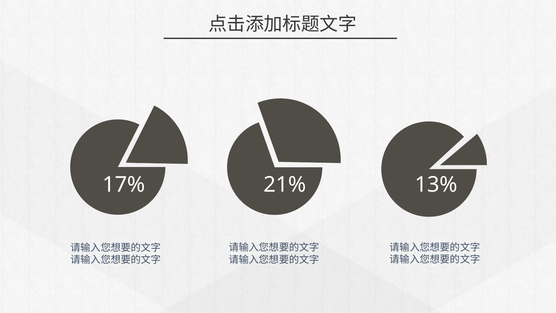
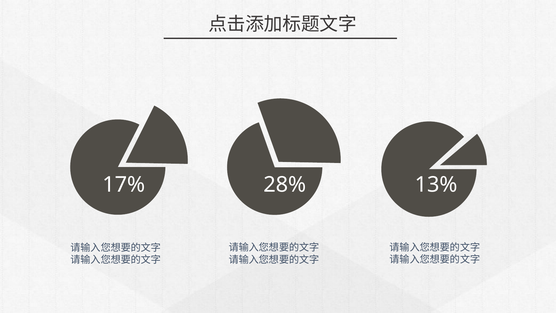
21%: 21% -> 28% (285, 185)
